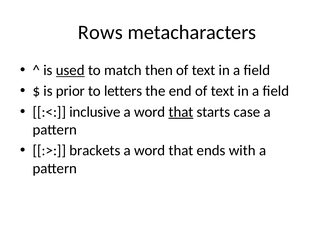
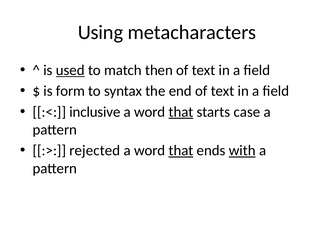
Rows: Rows -> Using (100, 32)
prior: prior -> form (70, 91)
letters: letters -> syntax (123, 91)
brackets: brackets -> rejected (95, 150)
that underline: none -> present (181, 150)
with underline: none -> present (242, 150)
